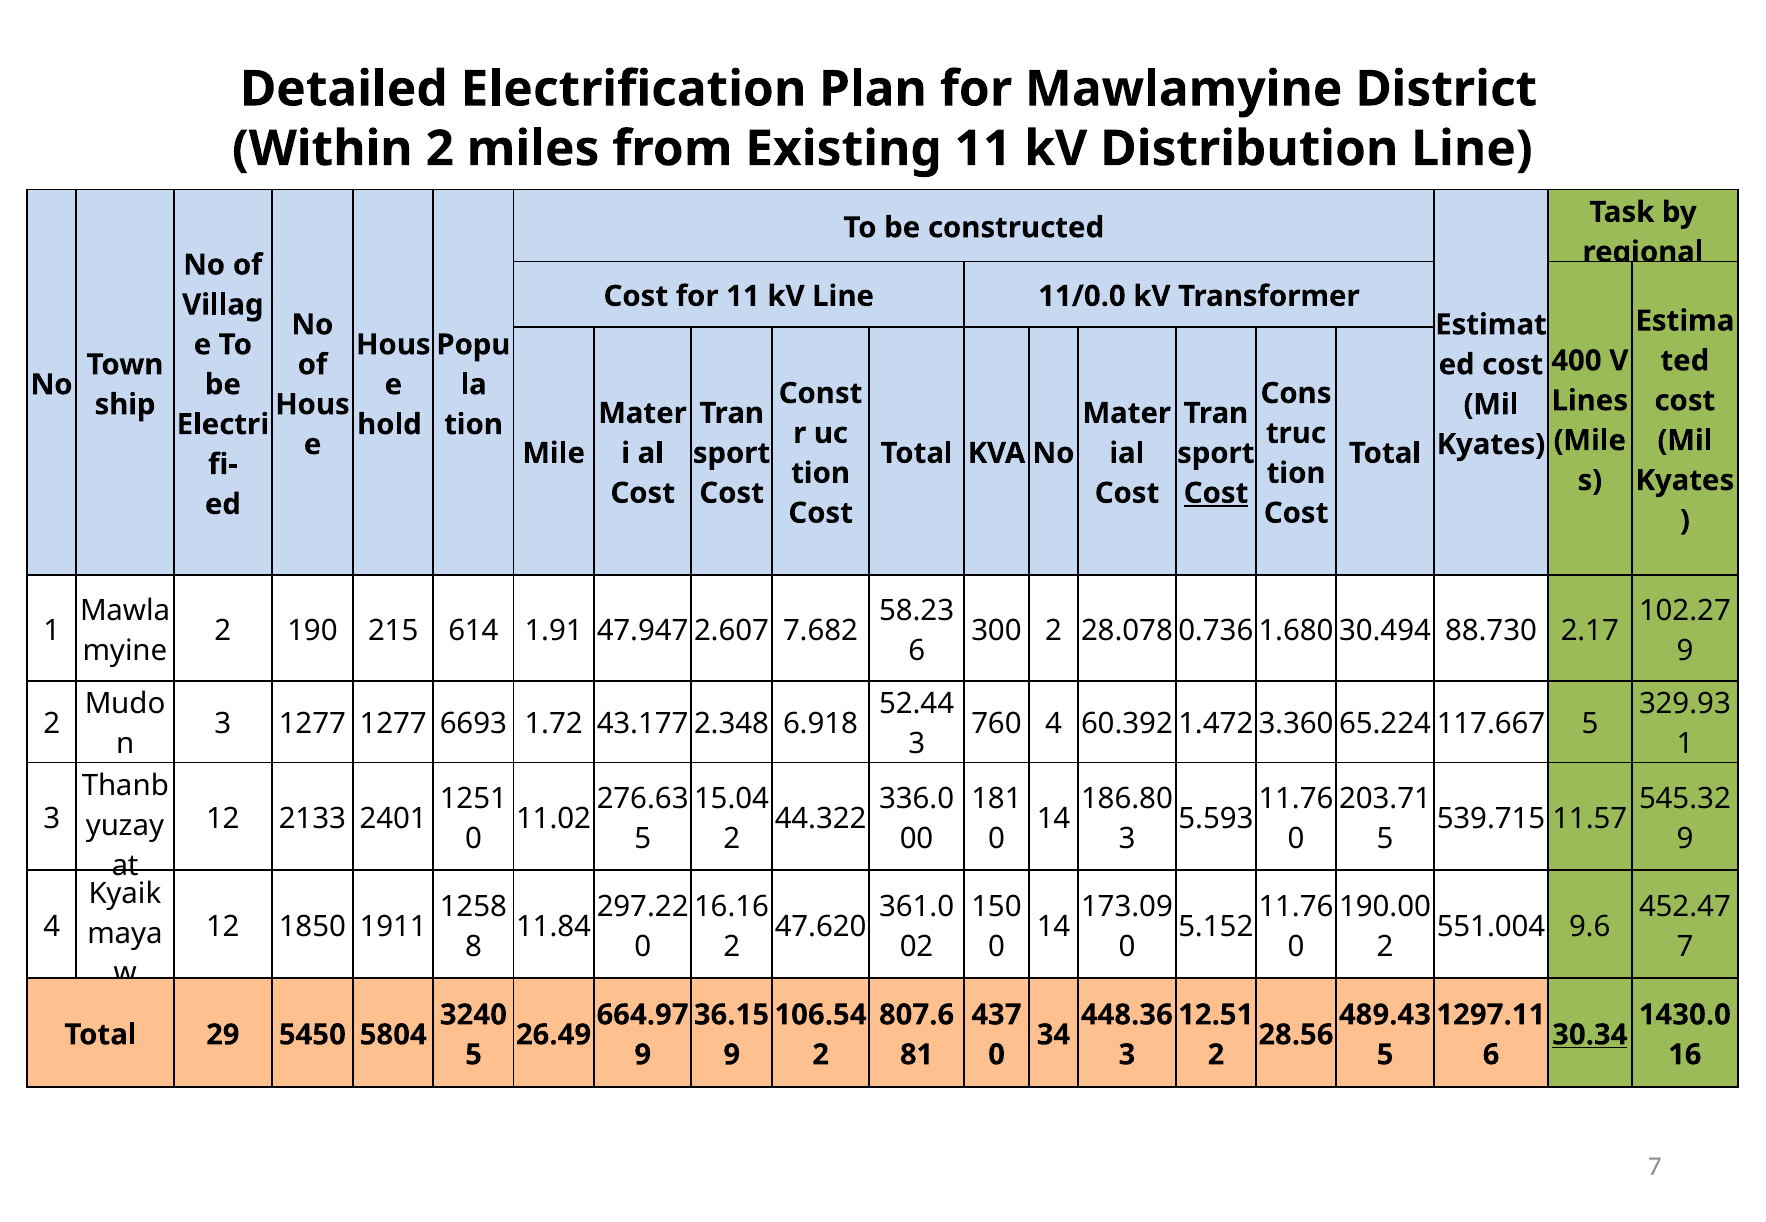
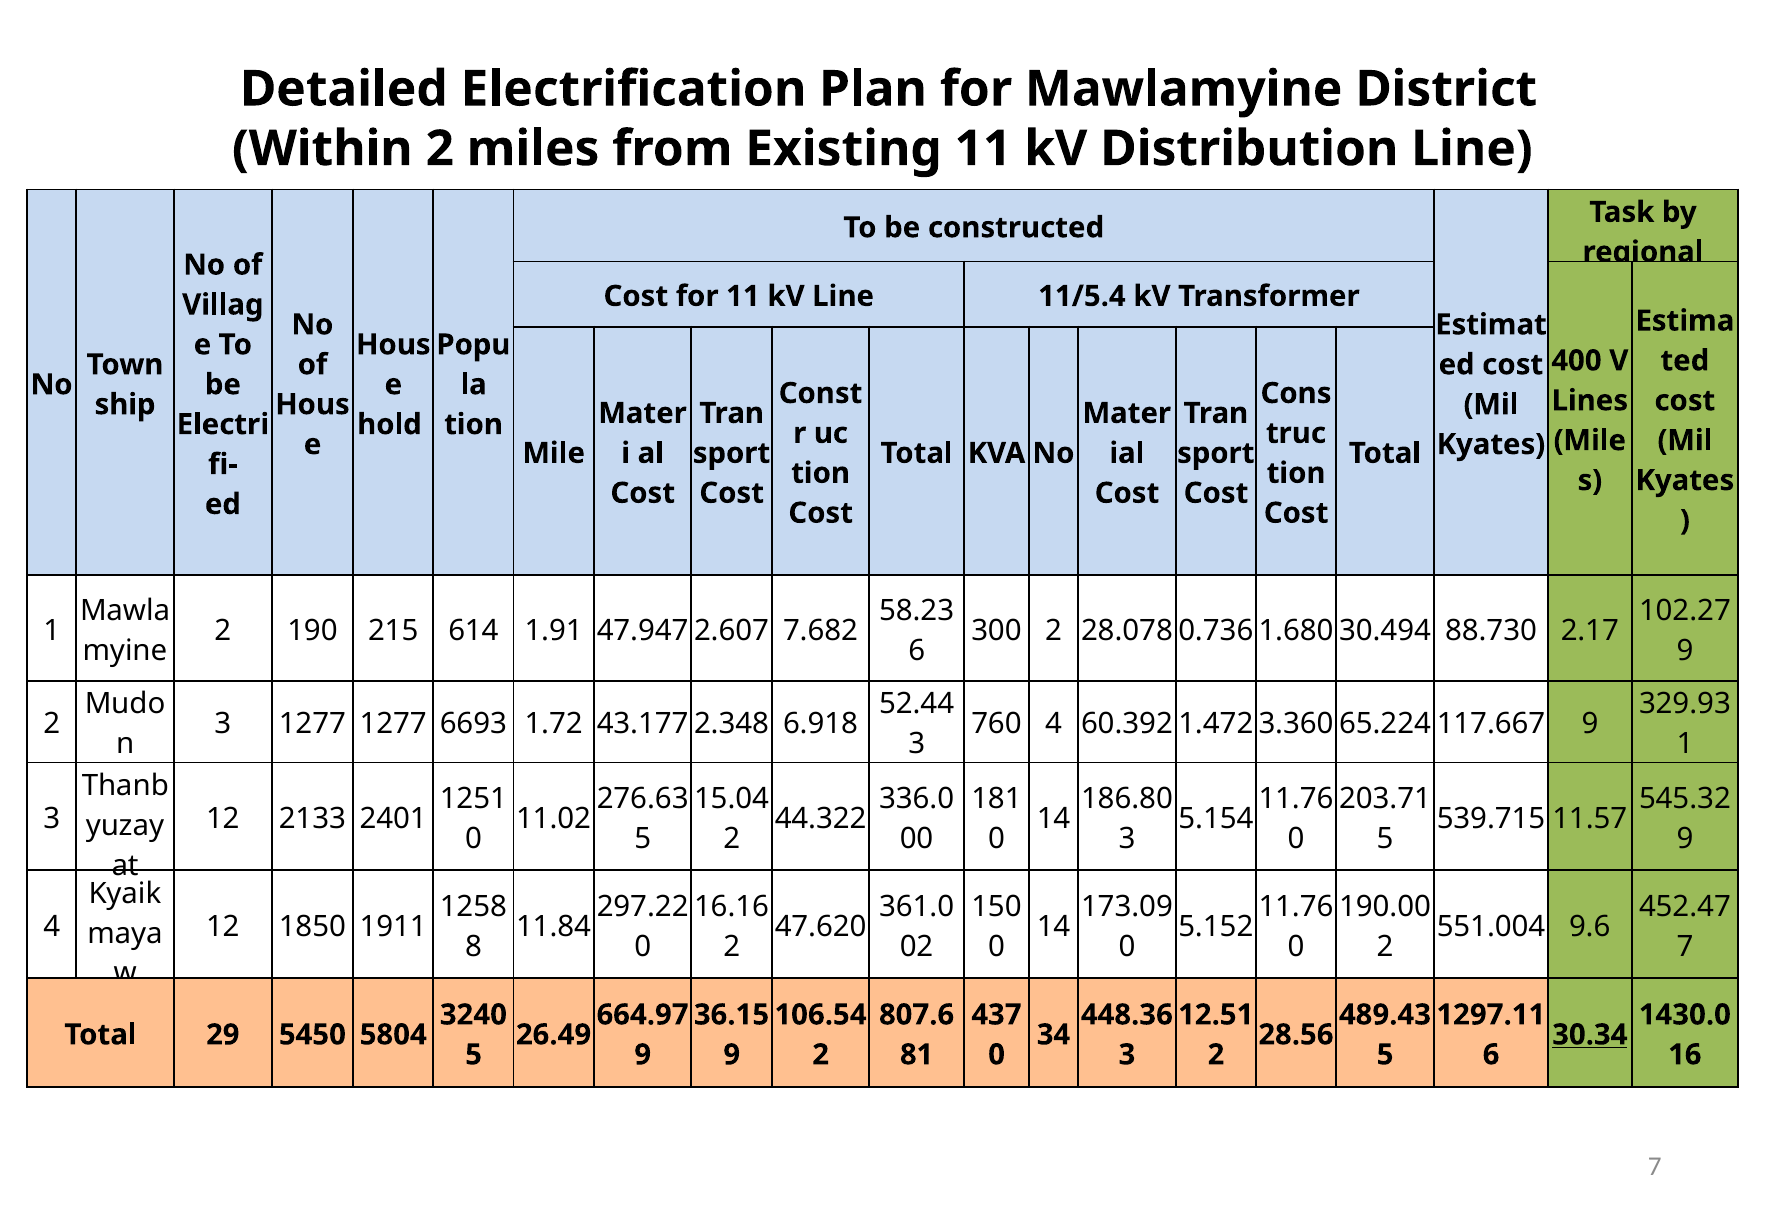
11/0.0: 11/0.0 -> 11/5.4 (1082, 296)
Cost underline: present -> none (1216, 493)
5: 5 -> 9 (1590, 725)
5.593: 5.593 -> 5.154 (1216, 819)
